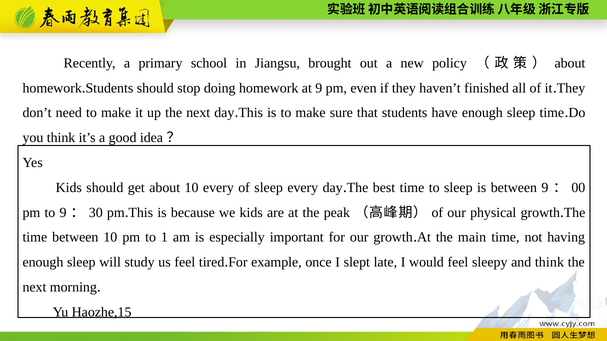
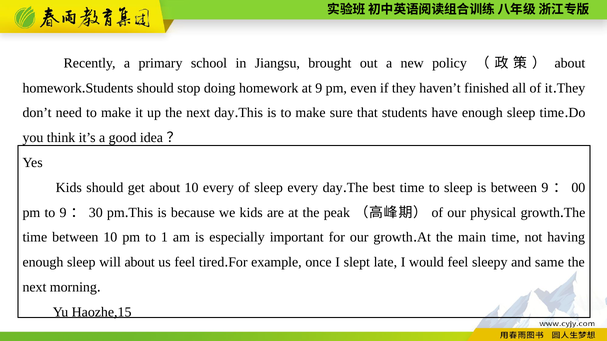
will study: study -> about (140, 263)
and think: think -> same (549, 263)
